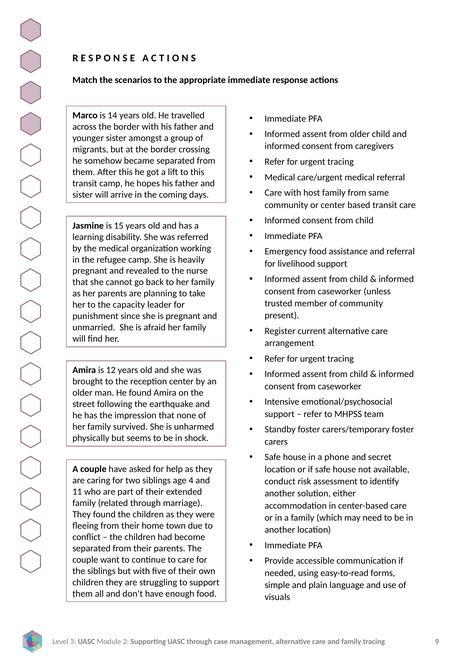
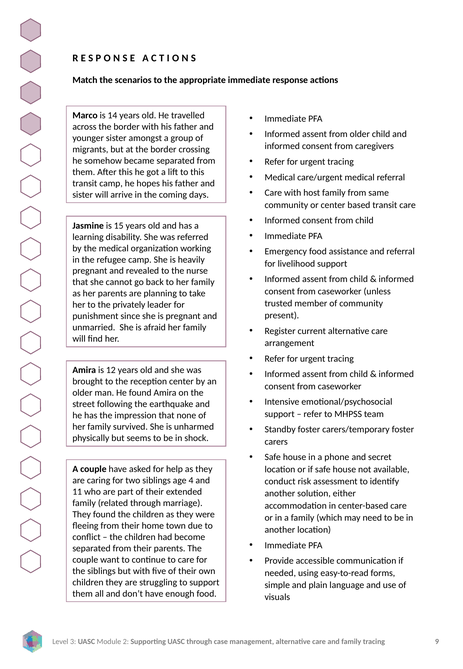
capacity: capacity -> privately (129, 305)
